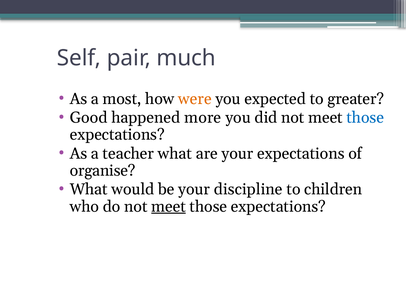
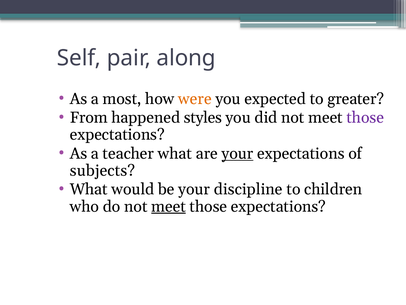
much: much -> along (186, 58)
Good: Good -> From (89, 117)
more: more -> styles (203, 117)
those colour: blue -> purple (365, 117)
your underline: none -> present (238, 153)
organise: organise -> subjects (102, 170)
